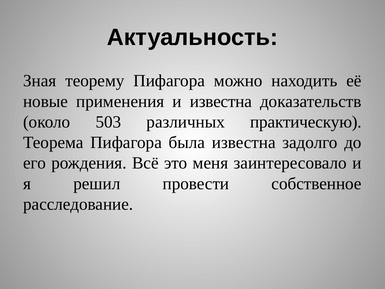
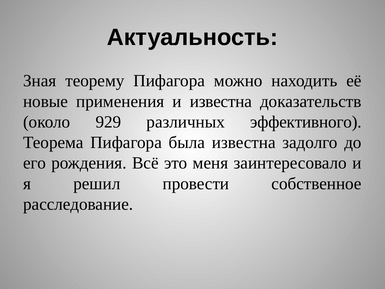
503: 503 -> 929 (108, 122)
практическую: практическую -> эффективного (306, 122)
